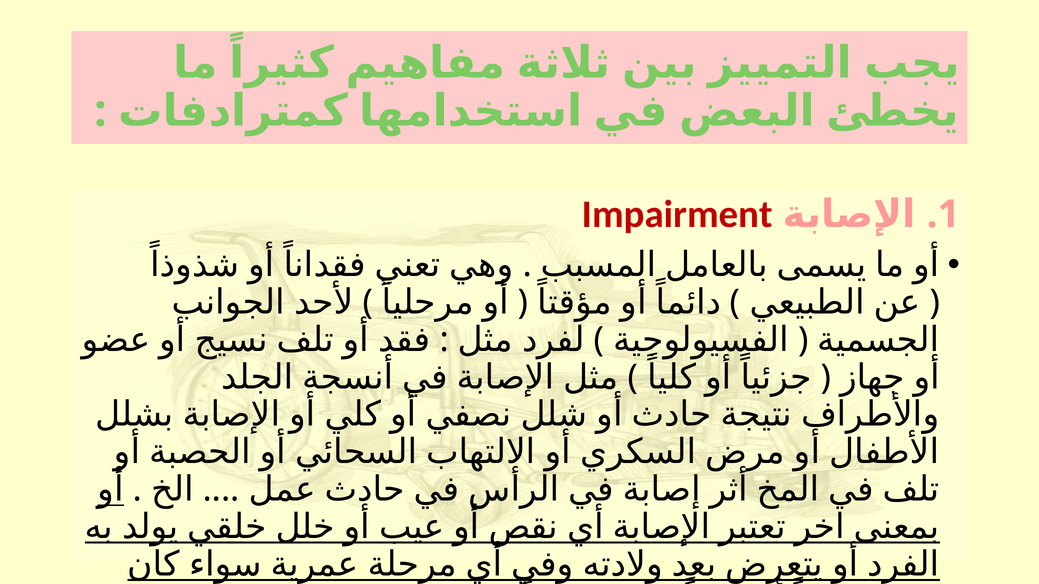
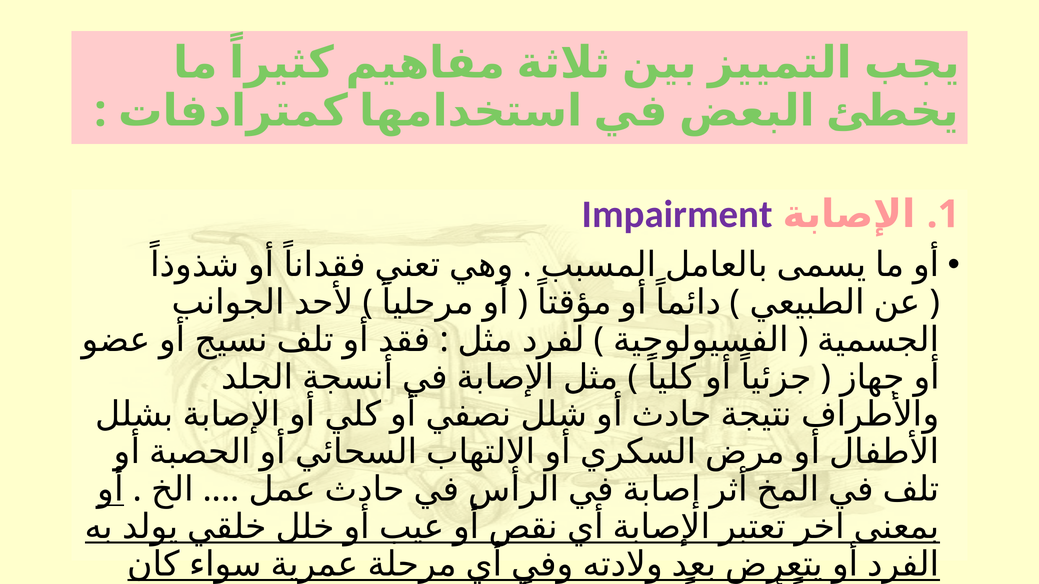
Impairment colour: red -> purple (677, 215)
